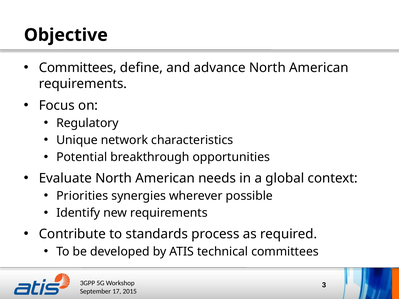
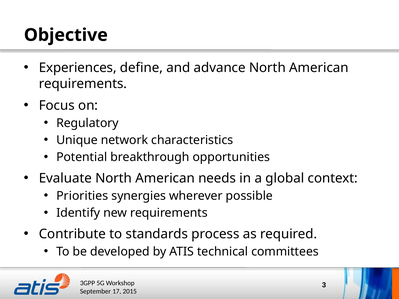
Committees: Committees -> Experiences (78, 68)
